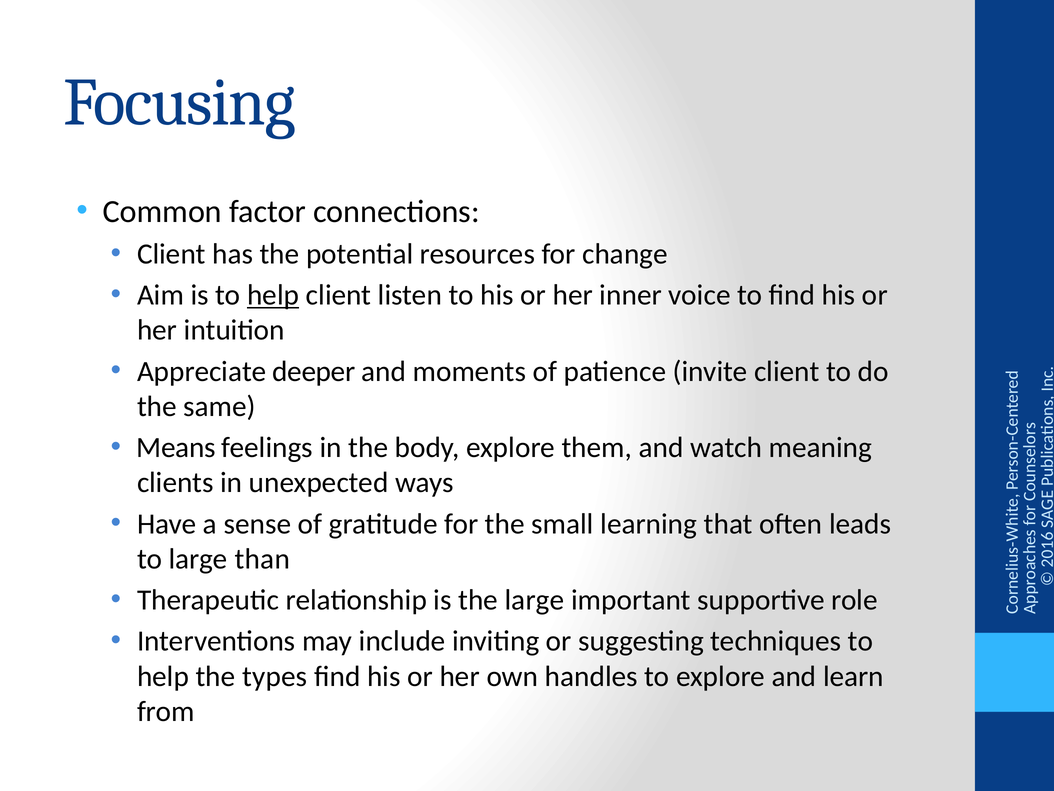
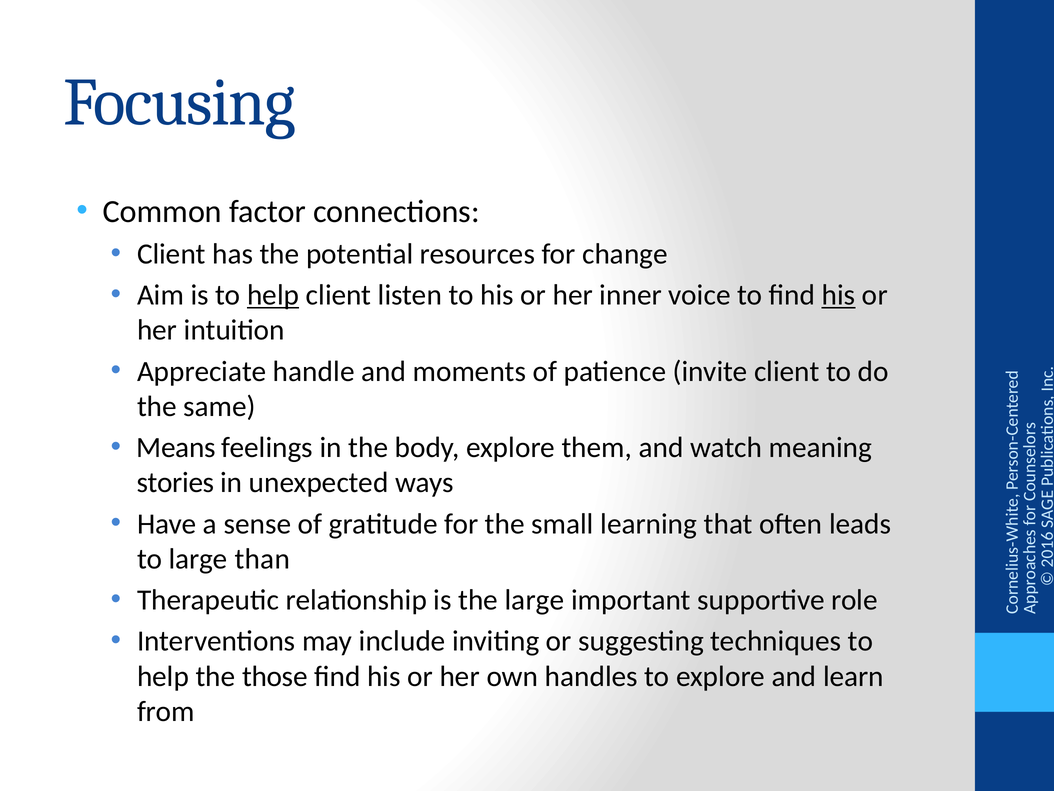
his underline: none -> present (839, 295)
deeper: deeper -> handle (314, 371)
clients: clients -> stories (175, 483)
types: types -> those (275, 676)
